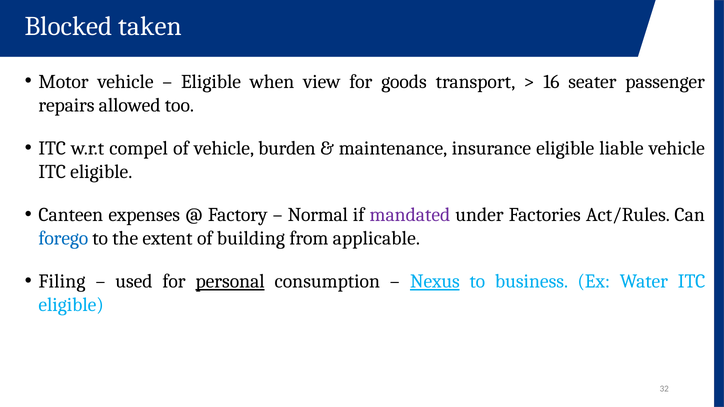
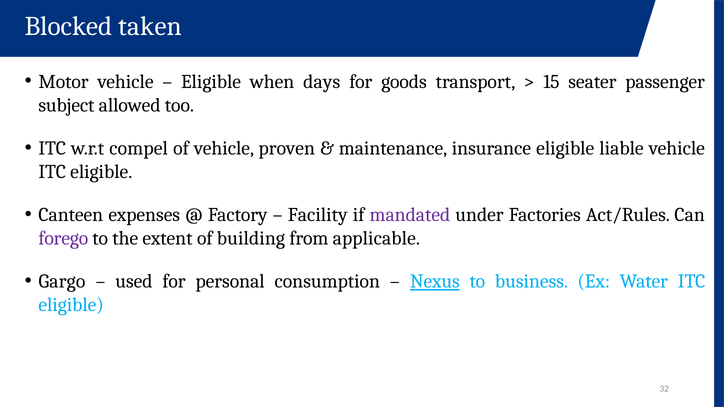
view: view -> days (322, 82)
16: 16 -> 15 (551, 82)
repairs: repairs -> subject (66, 105)
burden: burden -> proven (287, 148)
Normal: Normal -> Facility (318, 215)
forego colour: blue -> purple (63, 238)
Filing: Filing -> Gargo (62, 282)
personal underline: present -> none (230, 282)
